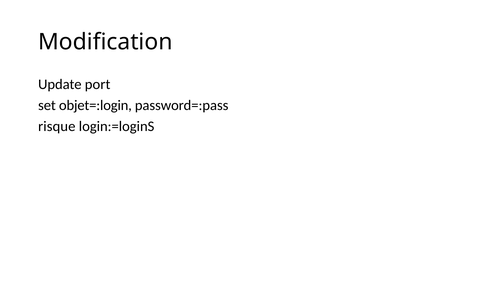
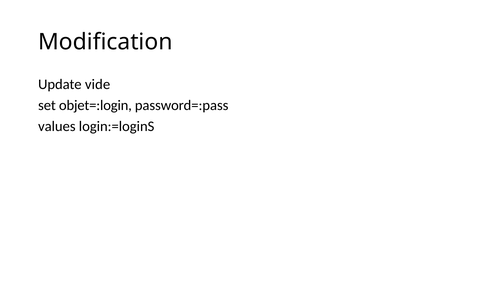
port: port -> vide (98, 85)
risque: risque -> values (57, 126)
